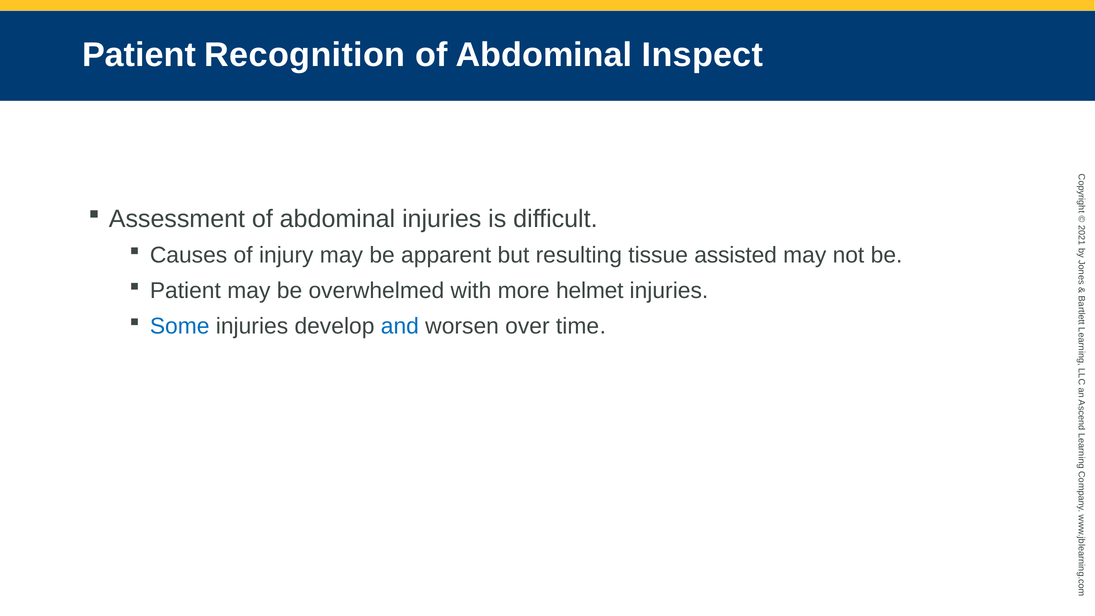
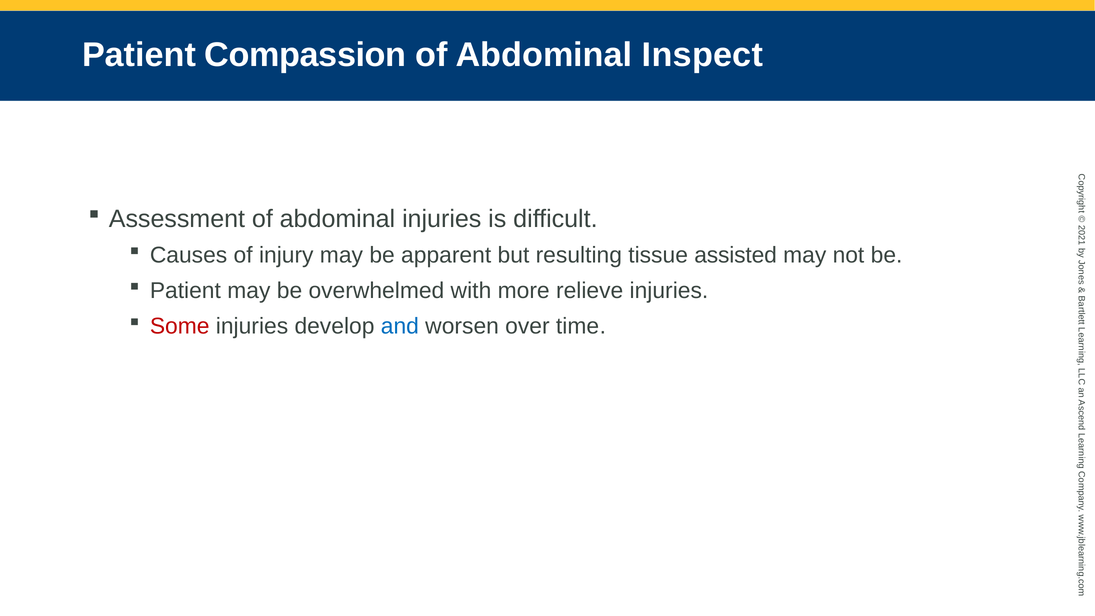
Recognition: Recognition -> Compassion (305, 55)
helmet: helmet -> relieve (590, 291)
Some colour: blue -> red (180, 326)
